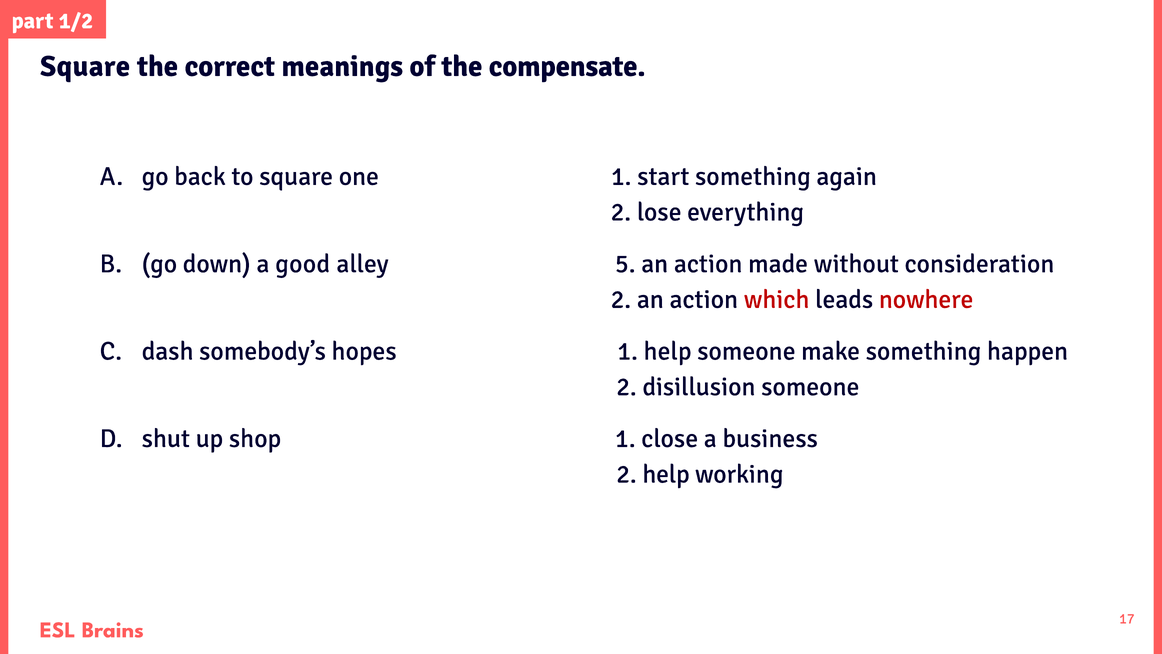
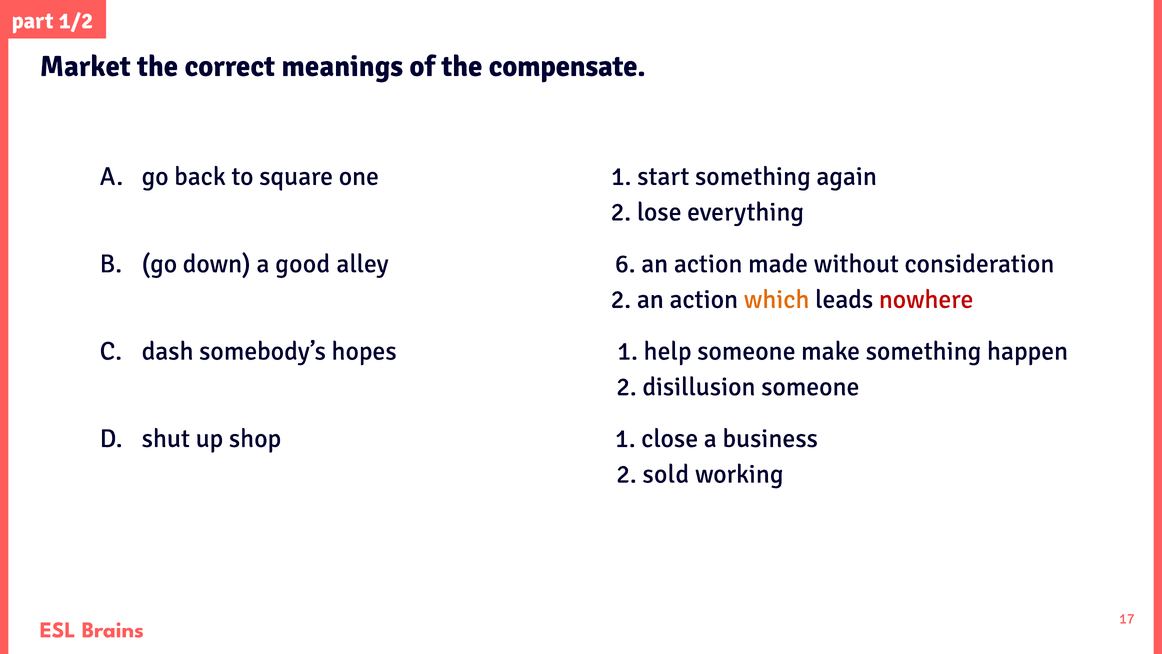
Square: Square -> Market (85, 66)
5: 5 -> 6 (625, 264)
which colour: red -> orange (777, 299)
2 help: help -> sold (666, 474)
